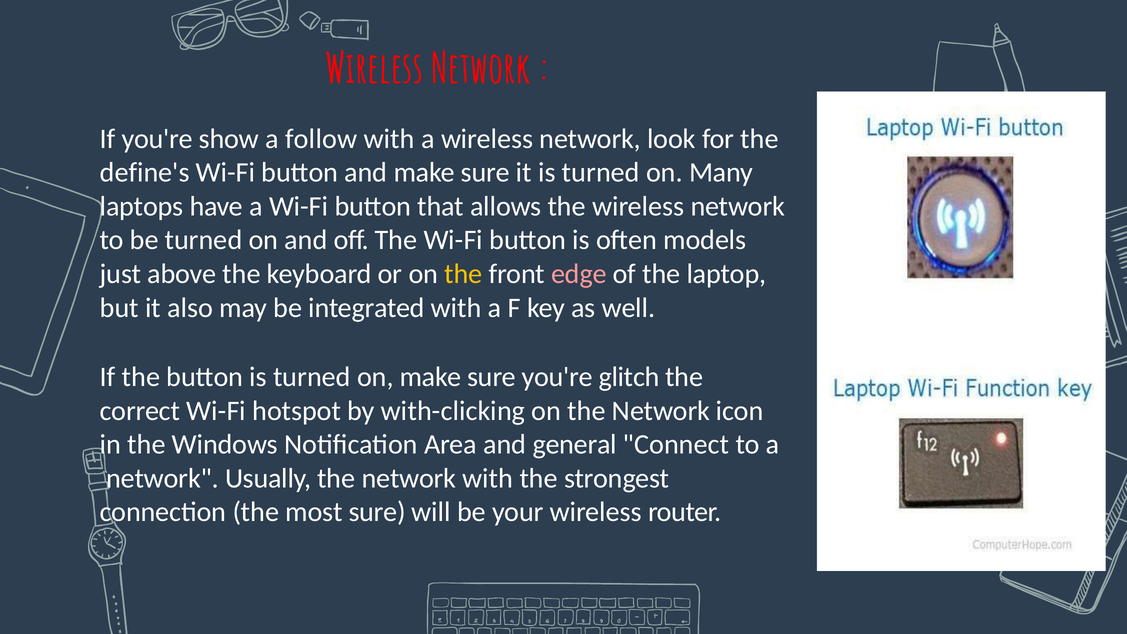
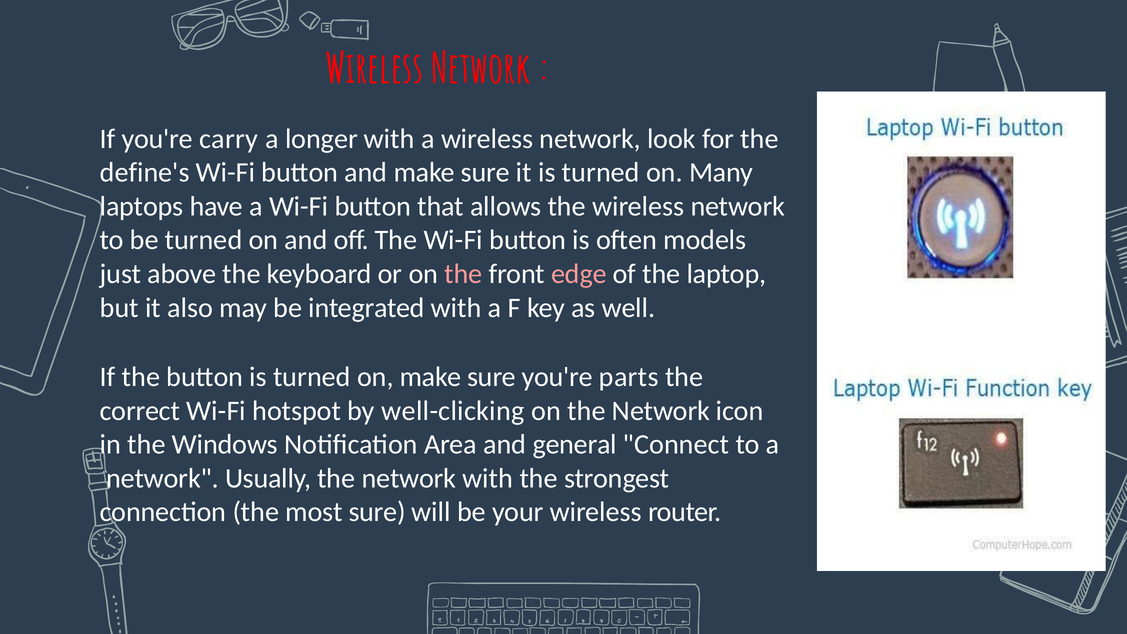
show: show -> carry (229, 139)
follow: follow -> longer (321, 139)
the colour: yellow -> pink (463, 274)
glitch: glitch -> parts (629, 377)
with-clicking: with-clicking -> well-clicking (453, 411)
